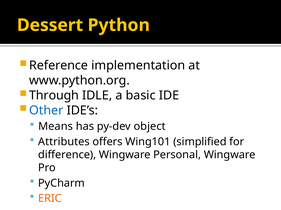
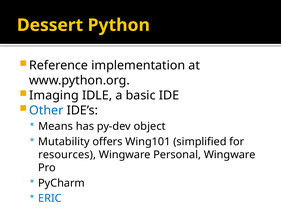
Through: Through -> Imaging (54, 96)
Attributes: Attributes -> Mutability (64, 142)
difference: difference -> resources (67, 155)
ERIC colour: orange -> blue (50, 199)
